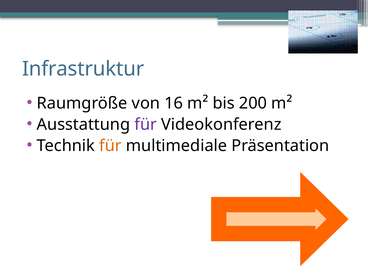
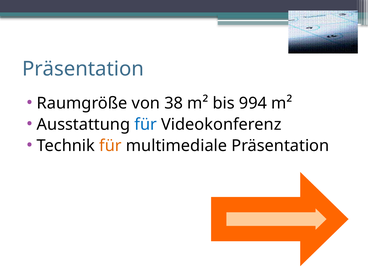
Infrastruktur: Infrastruktur -> Präsentation (83, 69)
16: 16 -> 38 (174, 103)
200: 200 -> 994 (253, 103)
für colour: purple -> blue (146, 124)
